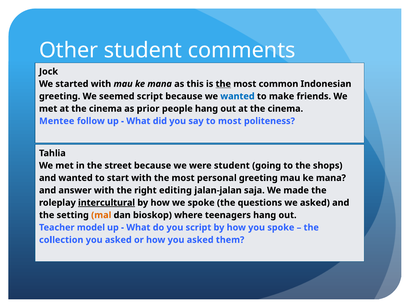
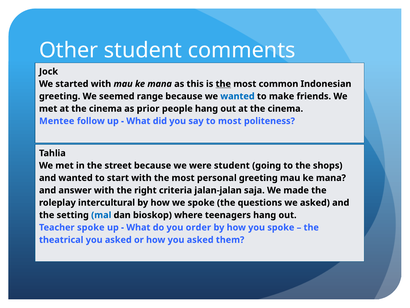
seemed script: script -> range (150, 96)
editing: editing -> criteria (175, 190)
intercultural underline: present -> none (107, 202)
mal colour: orange -> blue (101, 215)
Teacher model: model -> spoke (91, 227)
you script: script -> order (198, 227)
collection: collection -> theatrical (61, 239)
